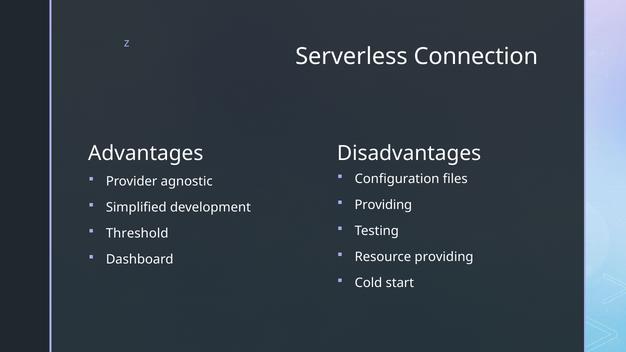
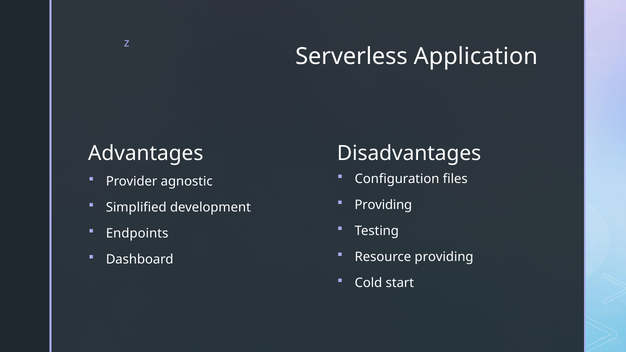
Connection: Connection -> Application (476, 56)
Threshold: Threshold -> Endpoints (137, 233)
